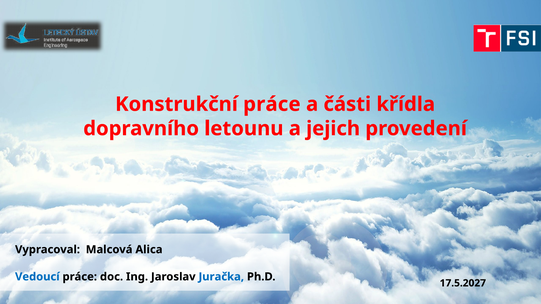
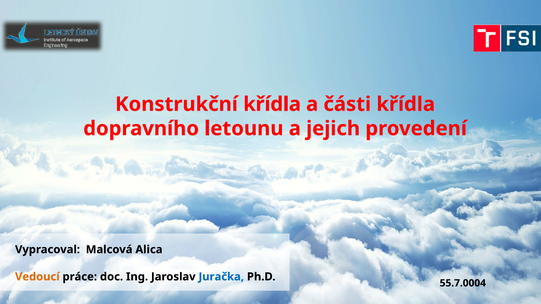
Konstrukční práce: práce -> křídla (272, 104)
Vedoucí colour: blue -> orange (37, 277)
17.5.2027: 17.5.2027 -> 55.7.0004 (463, 283)
